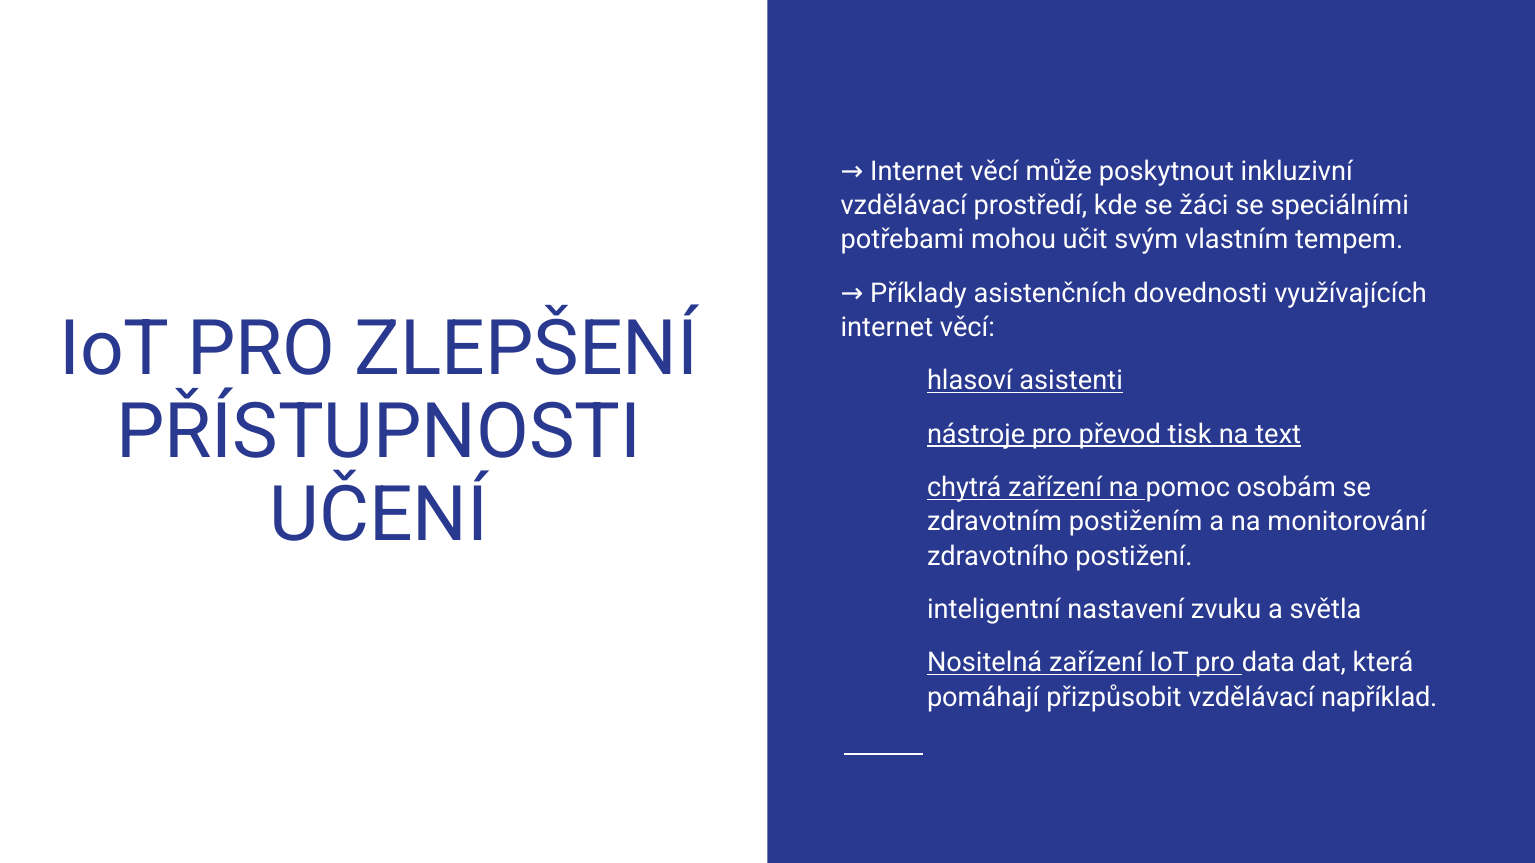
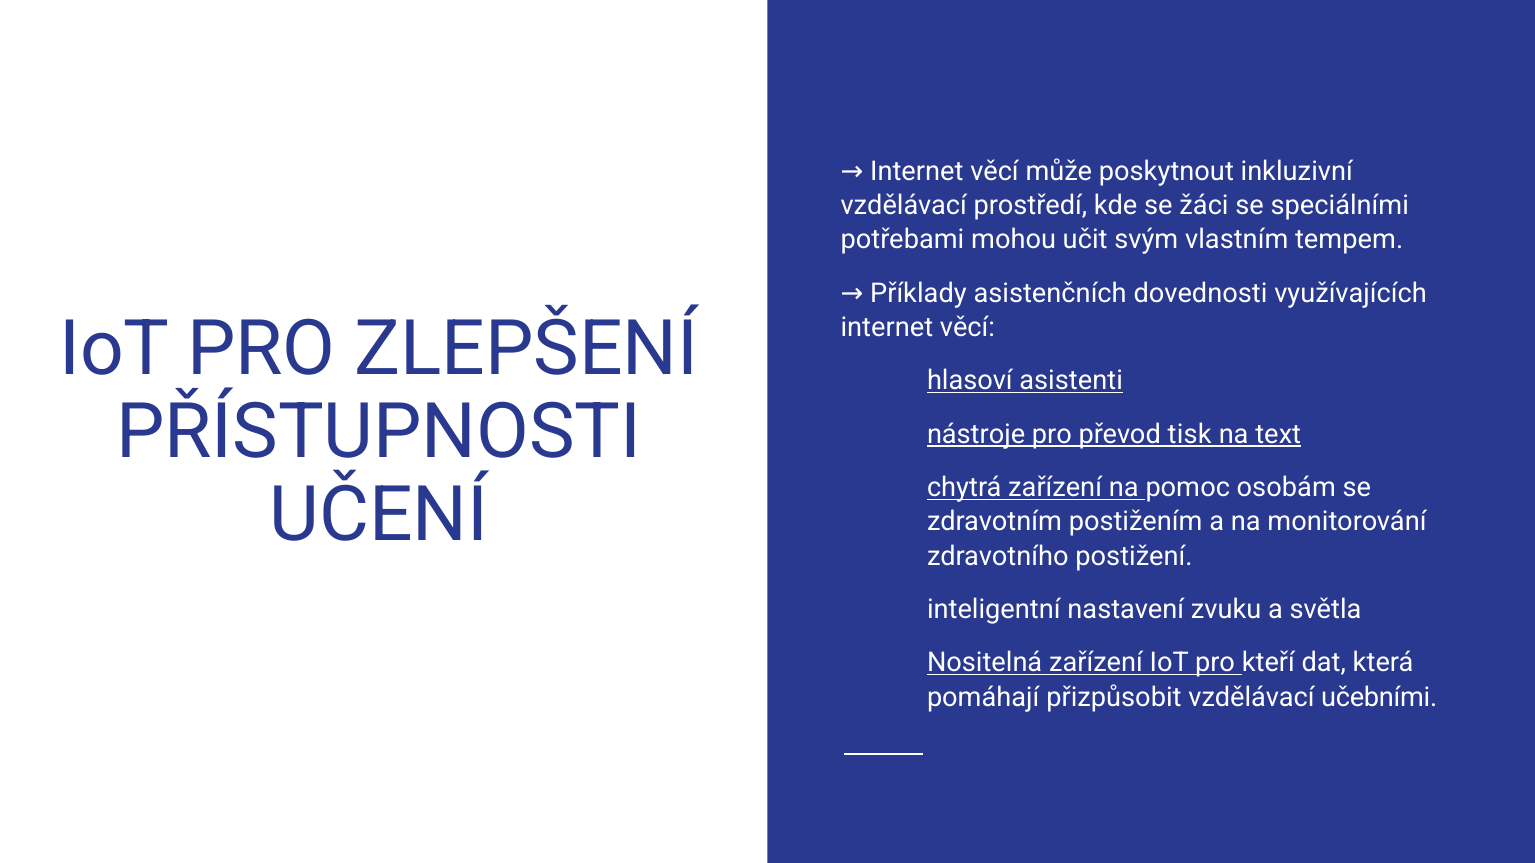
data: data -> kteří (1268, 663)
například: například -> učebními (1379, 697)
